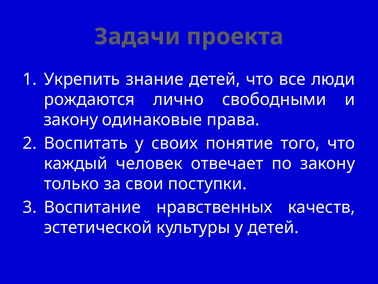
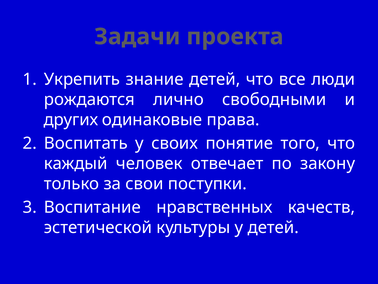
закону: закону -> других (71, 120)
